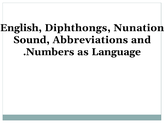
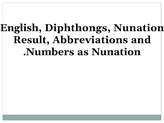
Sound: Sound -> Result (31, 40)
as Language: Language -> Nunation (116, 52)
